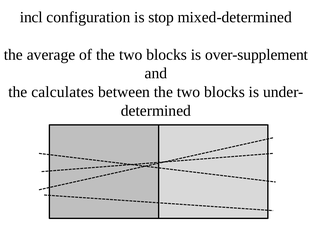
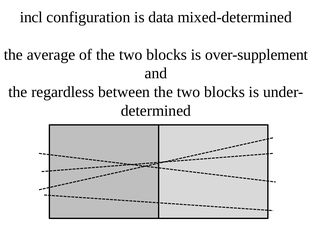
stop: stop -> data (161, 17)
calculates: calculates -> regardless (63, 92)
